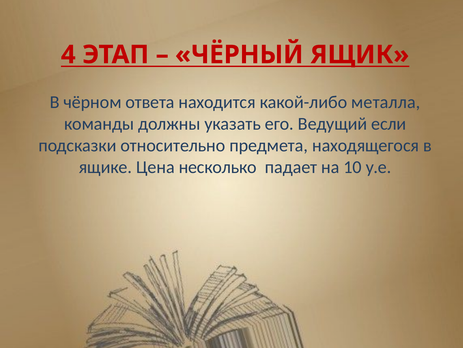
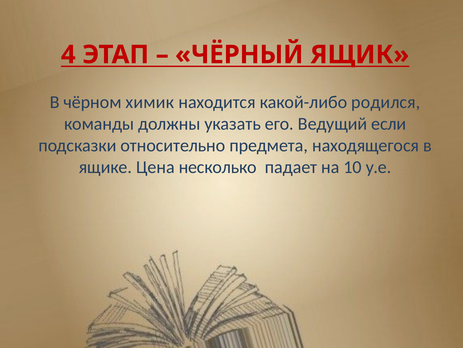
ответа: ответа -> химик (150, 102)
металла: металла -> родился (386, 102)
